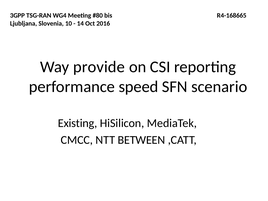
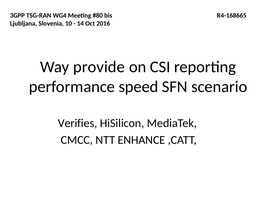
Existing: Existing -> Verifies (78, 123)
BETWEEN: BETWEEN -> ENHANCE (141, 140)
